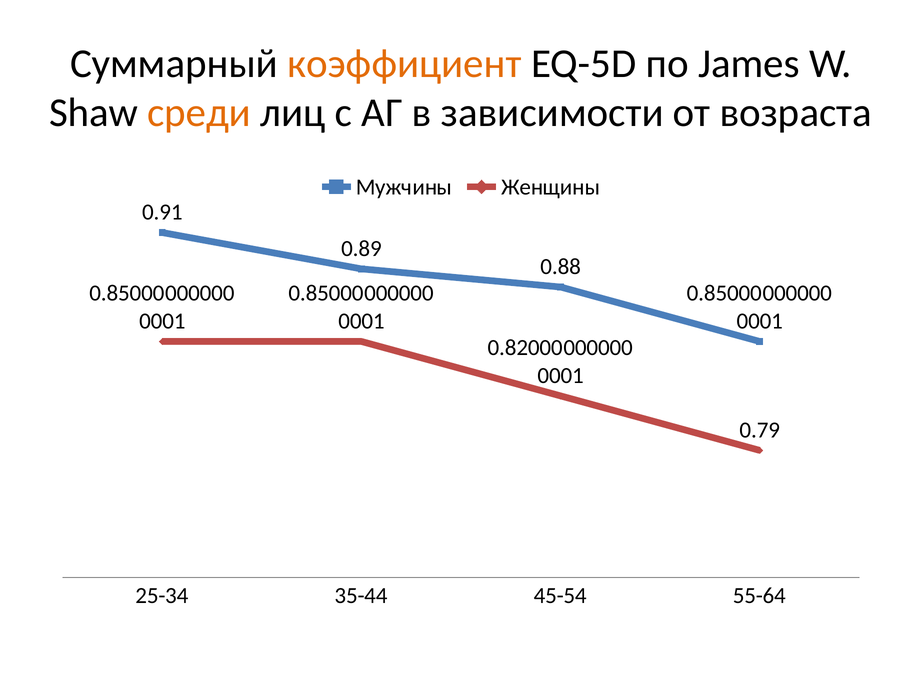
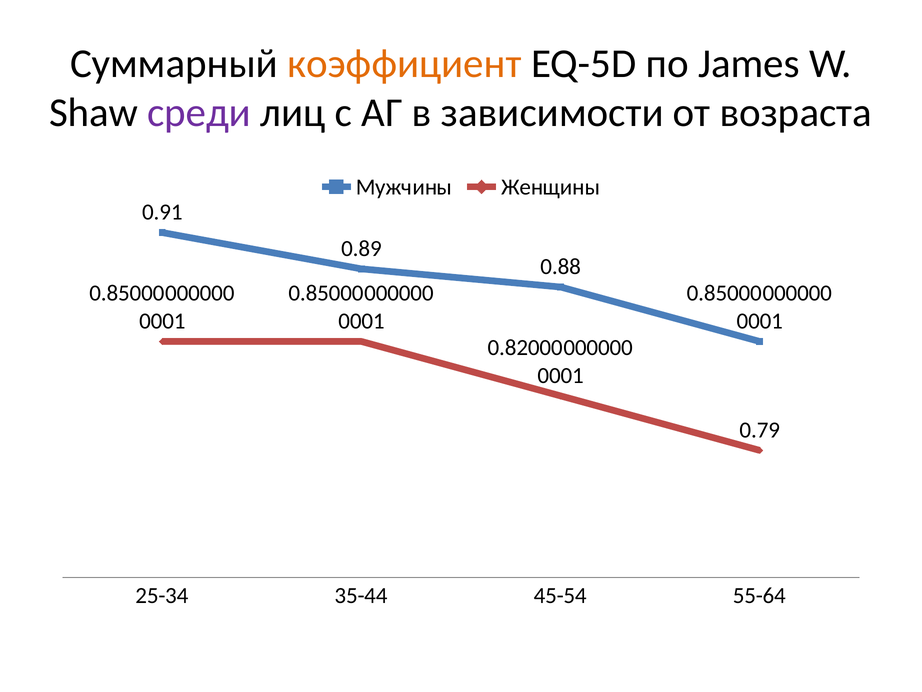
среди colour: orange -> purple (199, 113)
